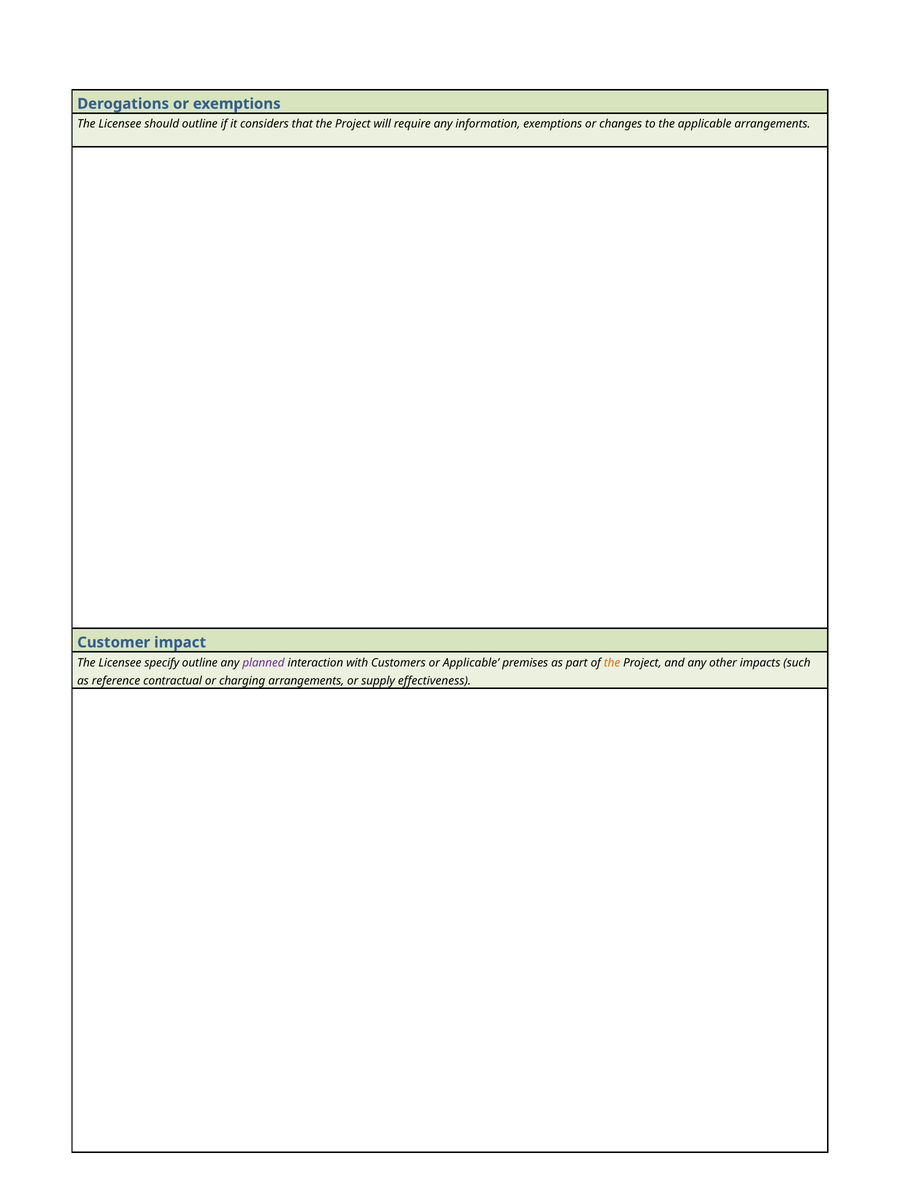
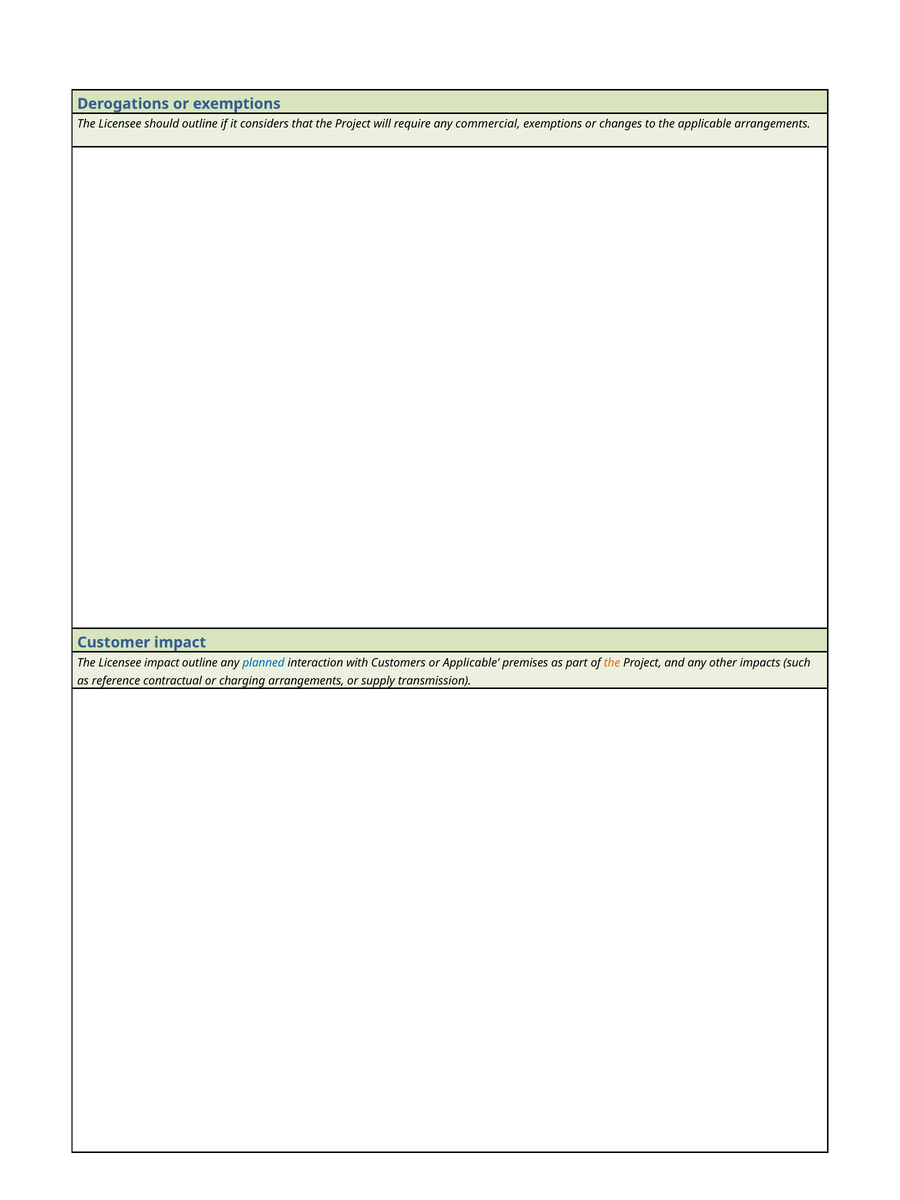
information: information -> commercial (488, 124)
Licensee specify: specify -> impact (162, 663)
planned colour: purple -> blue (263, 663)
effectiveness: effectiveness -> transmission (435, 681)
